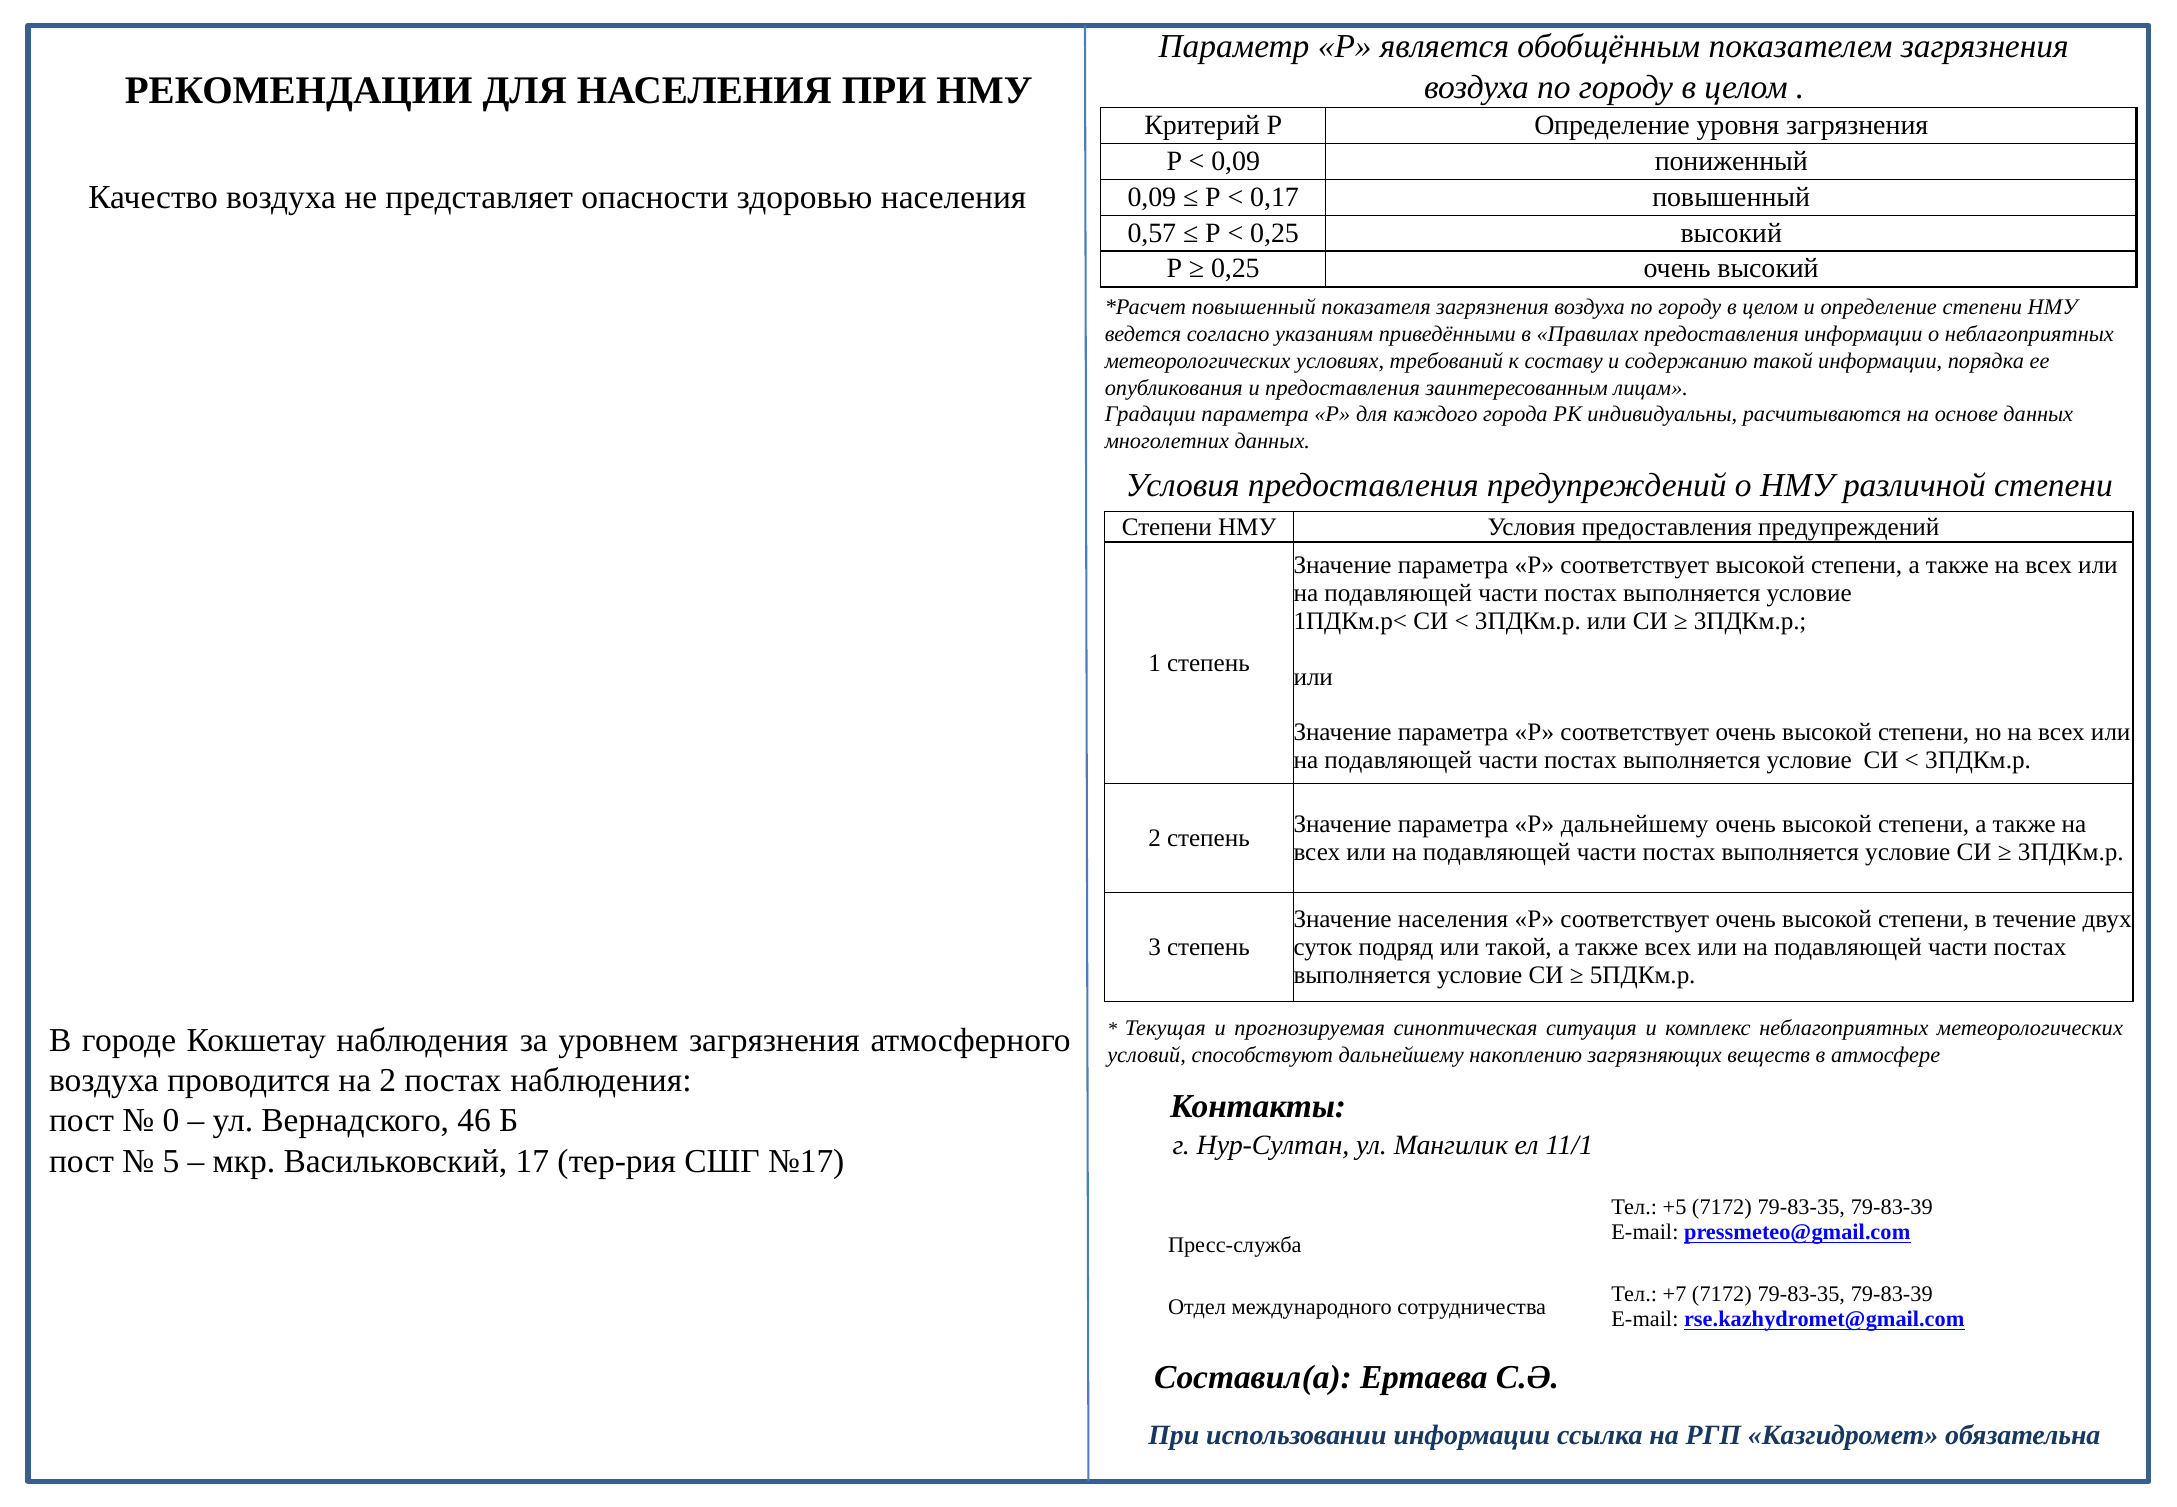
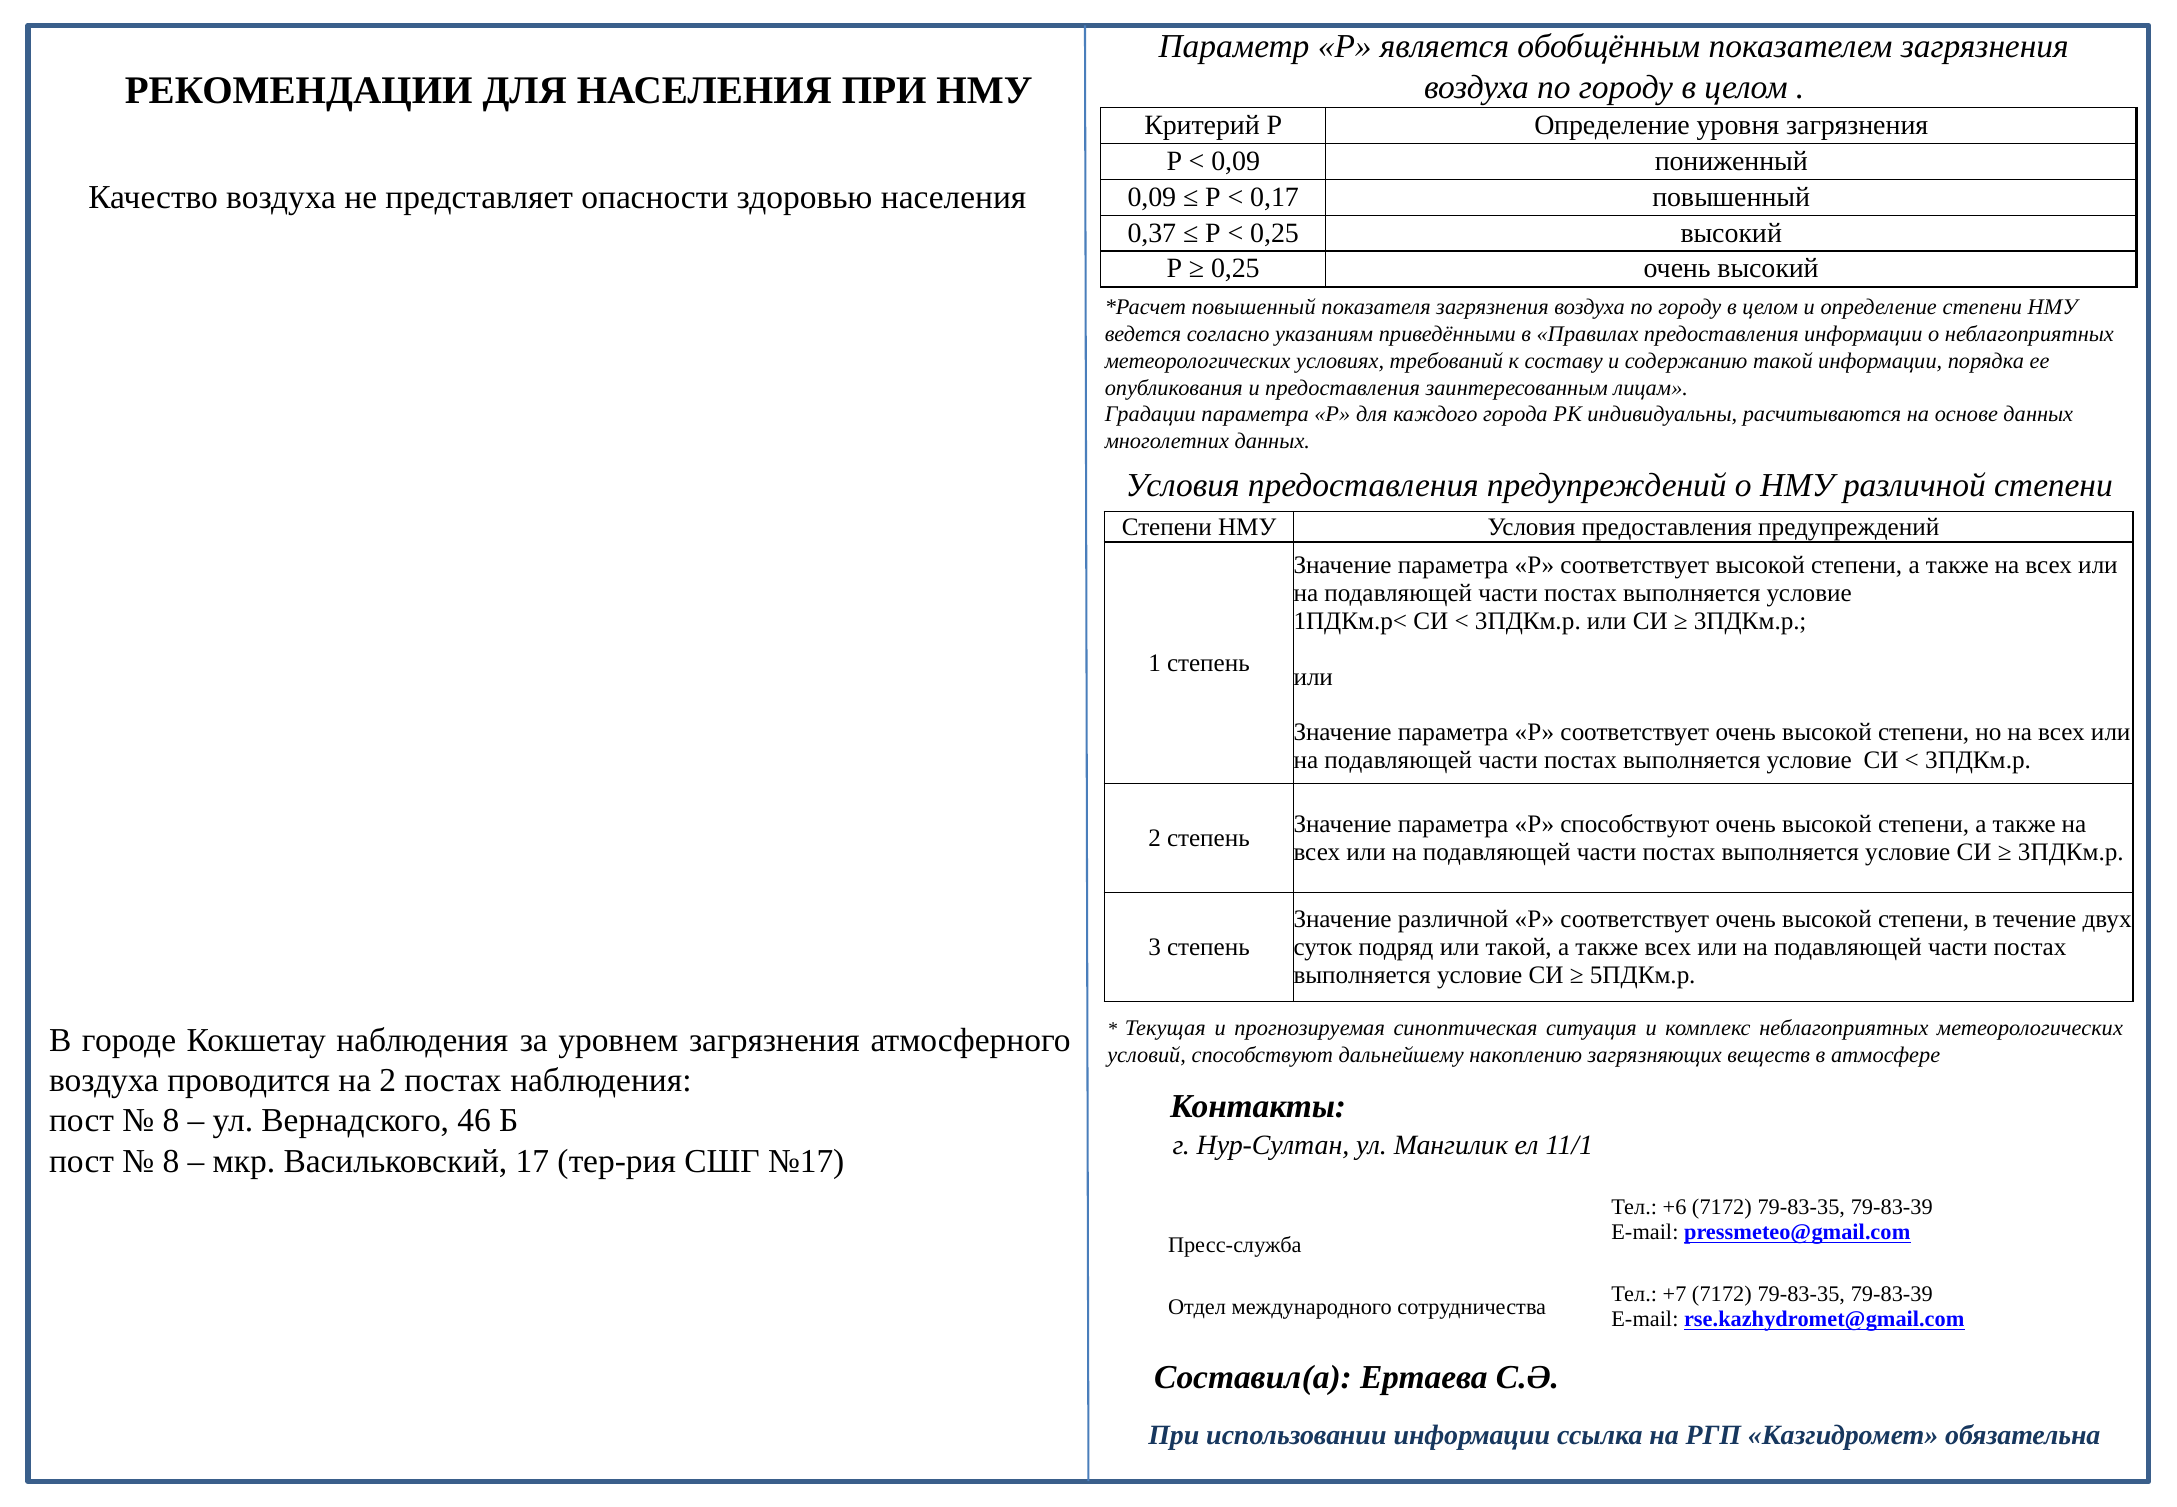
0,57: 0,57 -> 0,37 (1152, 233)
Р дальнейшему: дальнейшему -> способствуют (1635, 825)
Значение населения: населения -> различной (1453, 919)
0: 0 -> 8 (171, 1121)
5: 5 -> 8 (171, 1161)
+5: +5 -> +6 (1675, 1208)
